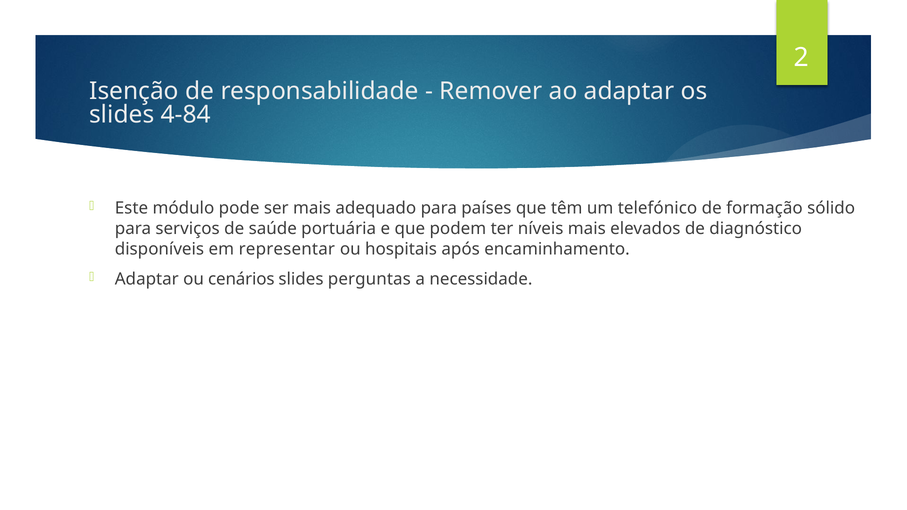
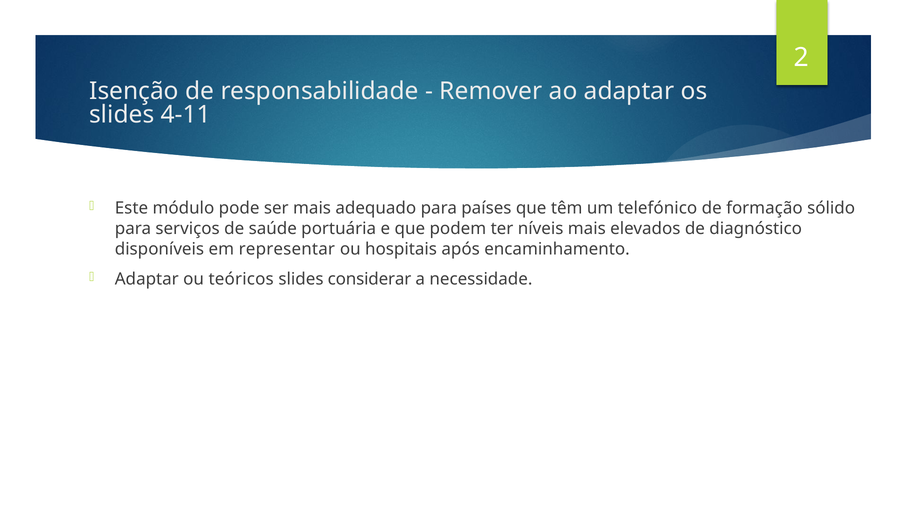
4-84: 4-84 -> 4-11 (186, 115)
cenários: cenários -> teóricos (241, 279)
perguntas: perguntas -> considerar (370, 279)
